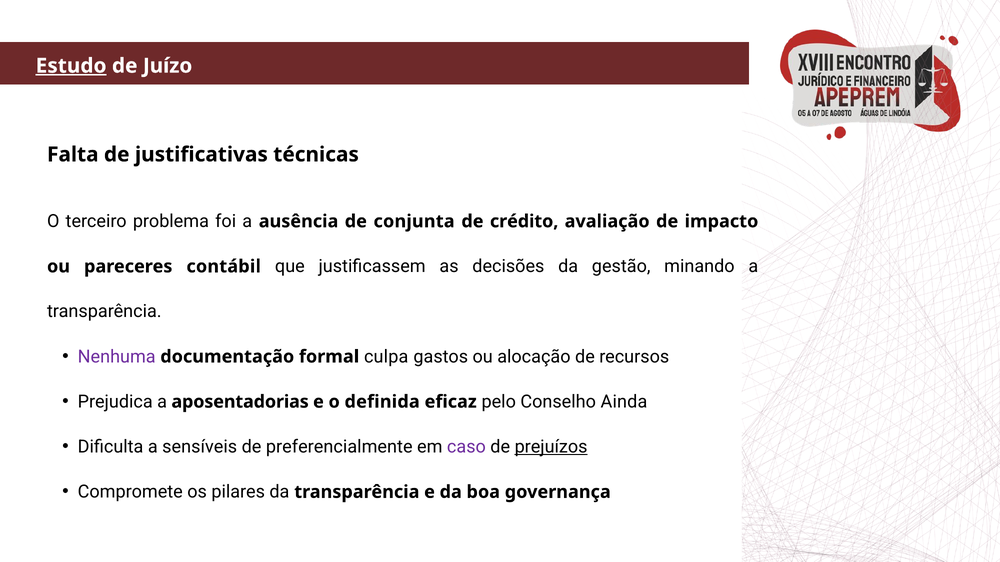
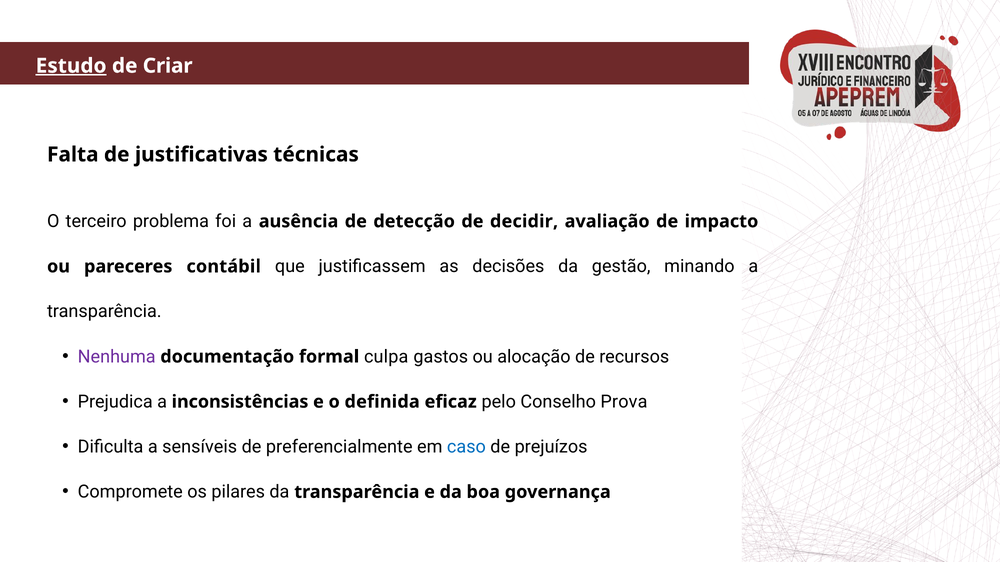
Juízo: Juízo -> Criar (168, 66)
conjunta: conjunta -> detecção (414, 222)
crédito: crédito -> decidir (524, 222)
aposentadorias: aposentadorias -> inconsistências (240, 402)
Ainda: Ainda -> Prova (624, 402)
caso colour: purple -> blue (466, 447)
prejuízos underline: present -> none (551, 447)
